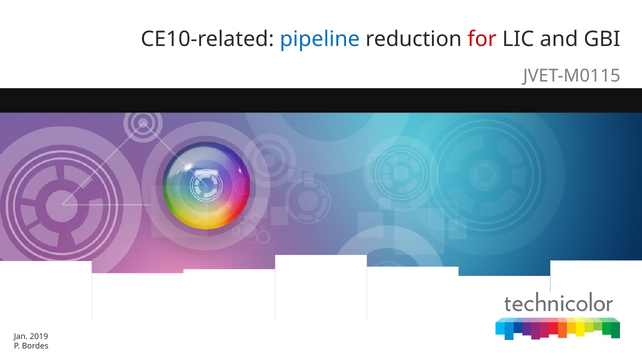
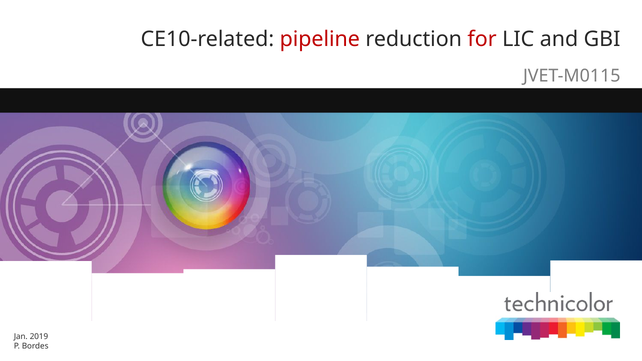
pipeline colour: blue -> red (320, 39)
